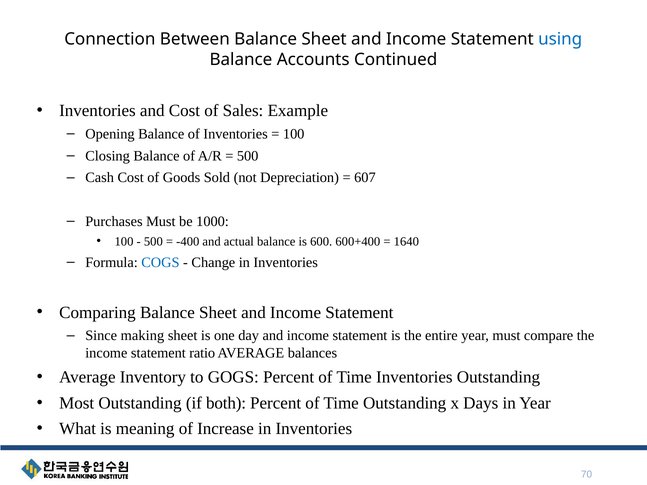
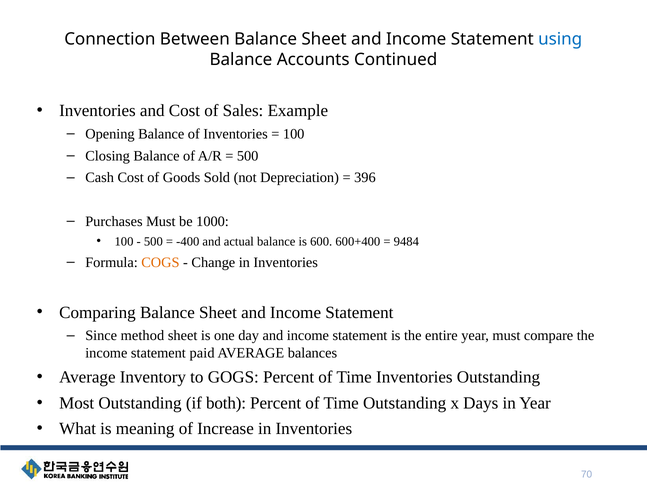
607: 607 -> 396 (365, 178)
1640: 1640 -> 9484 (406, 242)
COGS colour: blue -> orange (160, 262)
making: making -> method (142, 336)
ratio: ratio -> paid (202, 353)
